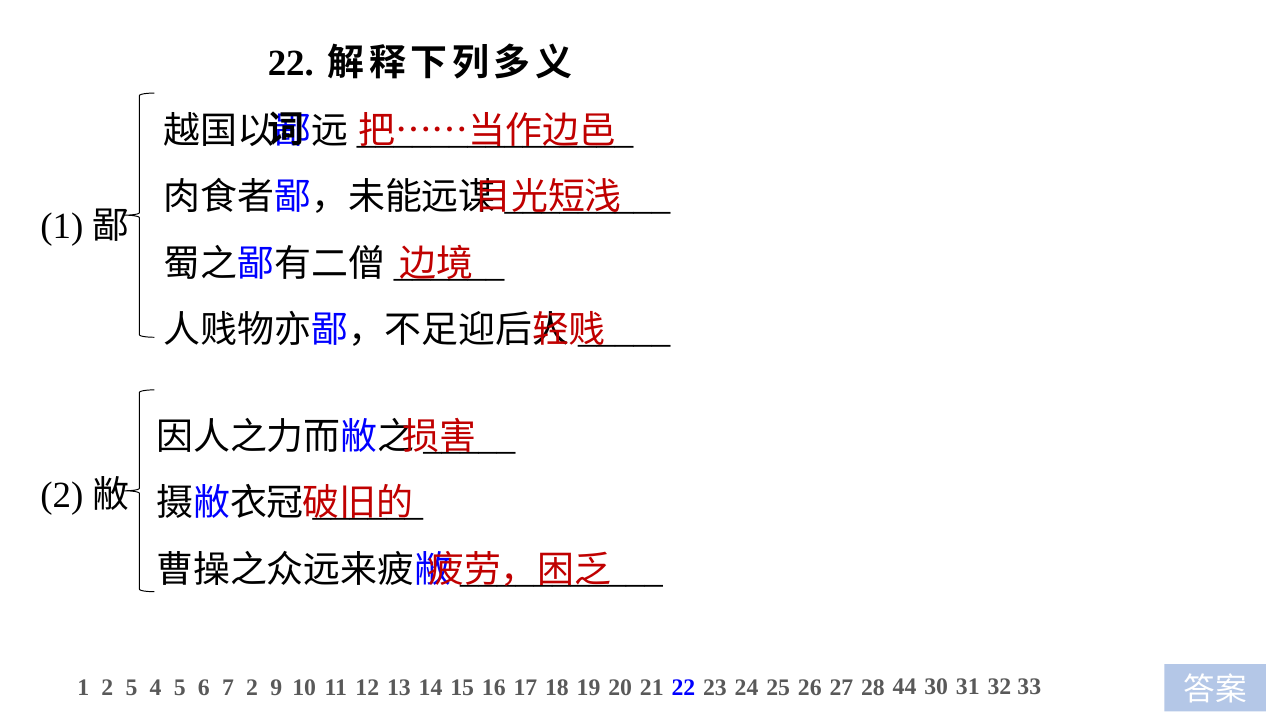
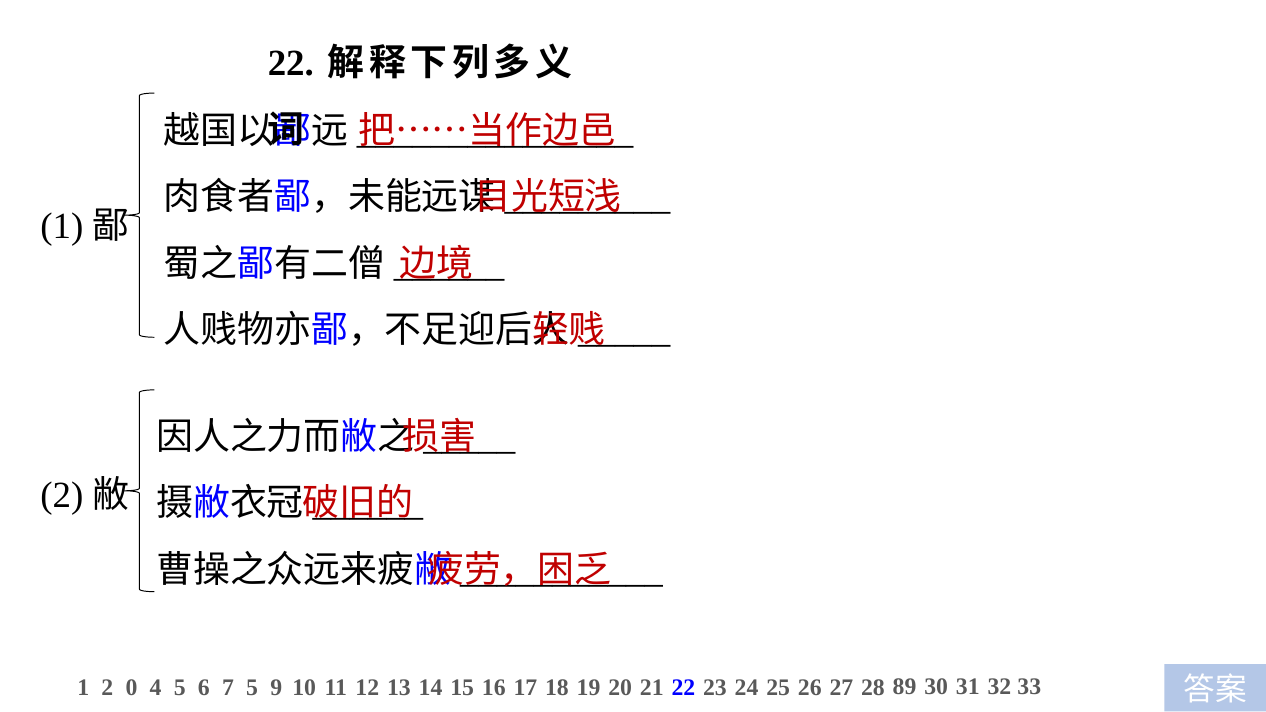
2 5: 5 -> 0 (132, 688)
7 2: 2 -> 5 (252, 688)
44: 44 -> 89 (905, 687)
